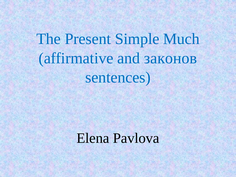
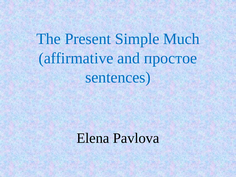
законов: законов -> простое (171, 58)
